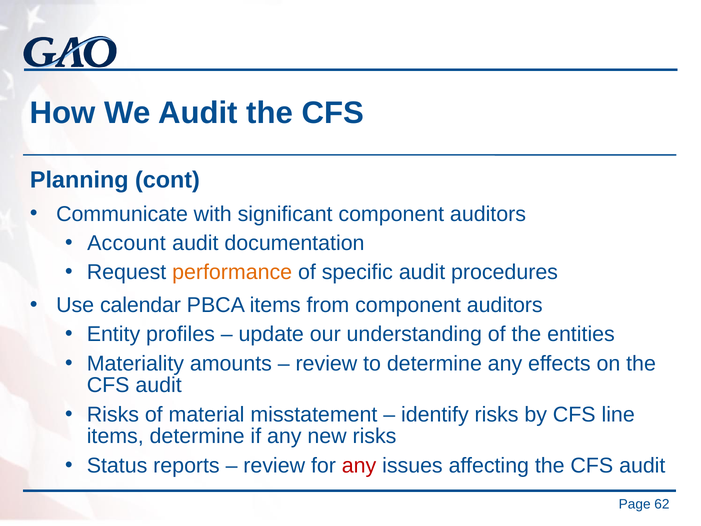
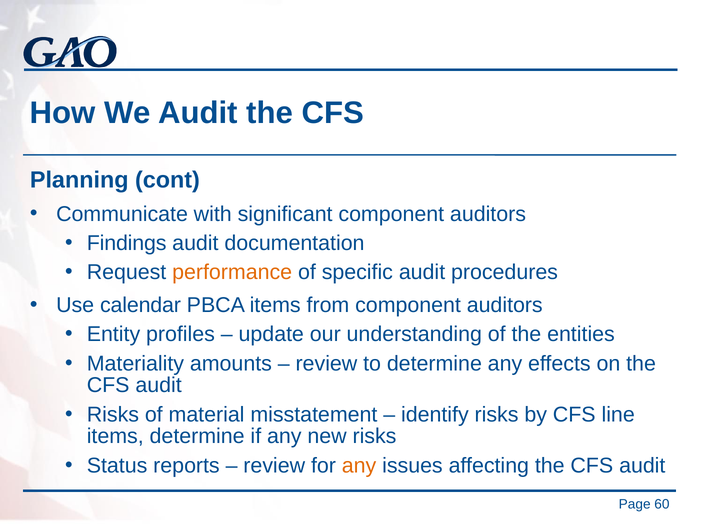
Account: Account -> Findings (127, 243)
any colour: red -> orange (359, 465)
62: 62 -> 60 (662, 504)
